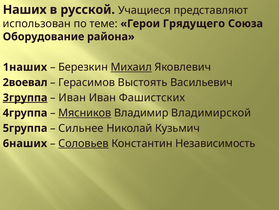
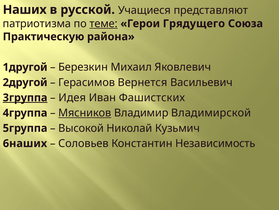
использован: использован -> патриотизма (37, 24)
теме underline: none -> present (104, 24)
Оборудование: Оборудование -> Практическую (44, 37)
1наших: 1наших -> 1другой (25, 67)
Михаил underline: present -> none (131, 67)
2воевал: 2воевал -> 2другой (25, 82)
Выстоять: Выстоять -> Вернется (143, 82)
Иван: Иван -> Идея (72, 97)
Сильнее: Сильнее -> Высокой (81, 128)
Соловьев underline: present -> none (83, 143)
